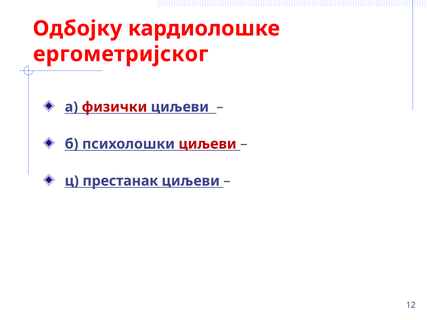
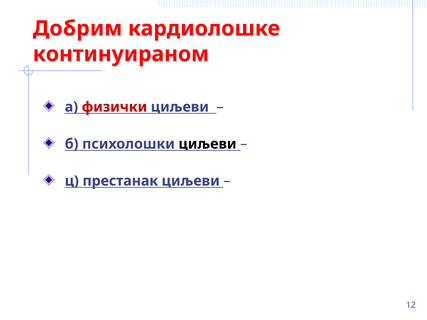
Одбојку: Одбојку -> Добрим (77, 29)
ергометријског: ергометријског -> континуираном (121, 54)
циљеви colour: red -> black (208, 144)
